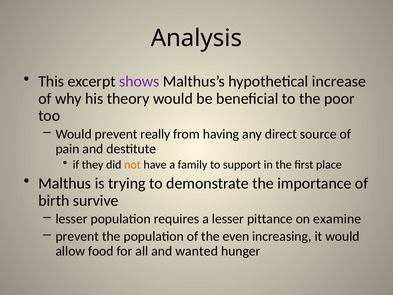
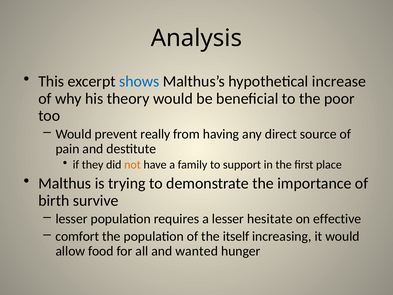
shows colour: purple -> blue (139, 81)
pittance: pittance -> hesitate (270, 219)
examine: examine -> effective (337, 219)
prevent: prevent -> comfort (77, 236)
even: even -> itself (236, 236)
